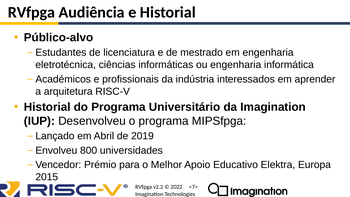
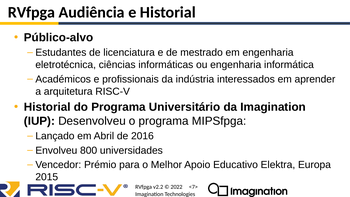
2019: 2019 -> 2016 (142, 136)
